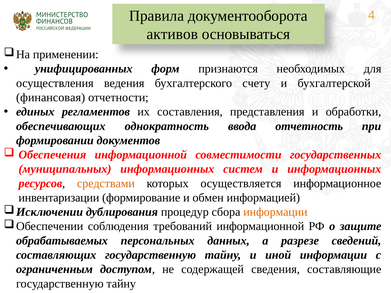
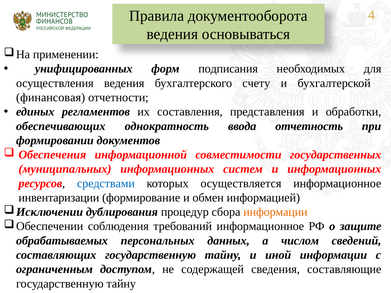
активов: активов -> ведения (172, 34)
признаются: признаются -> подписания (228, 69)
средствами colour: orange -> blue (106, 184)
требований информационной: информационной -> информационное (260, 227)
разрезе: разрезе -> числом (300, 241)
